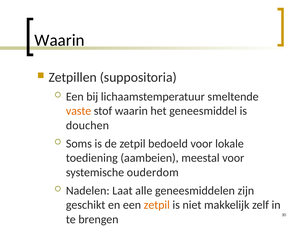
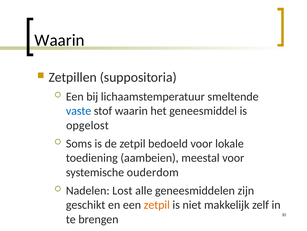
vaste colour: orange -> blue (79, 111)
douchen: douchen -> opgelost (87, 125)
Laat: Laat -> Lost (122, 190)
